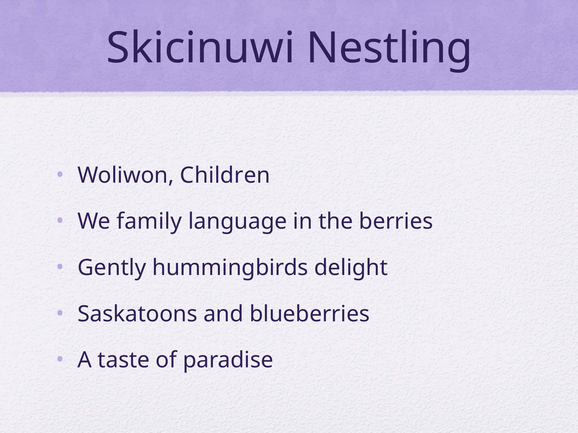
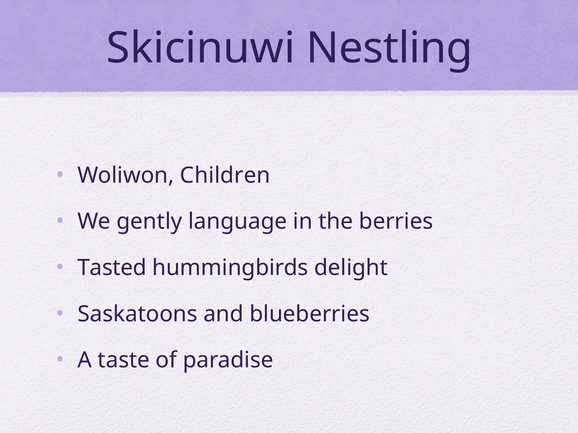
family: family -> gently (149, 222)
Gently: Gently -> Tasted (112, 268)
